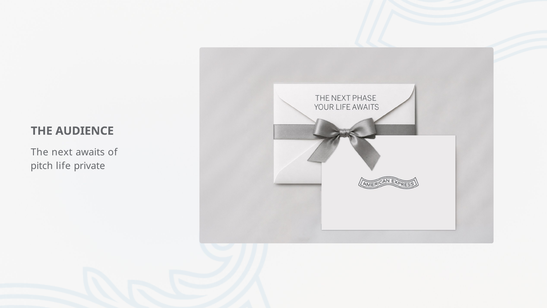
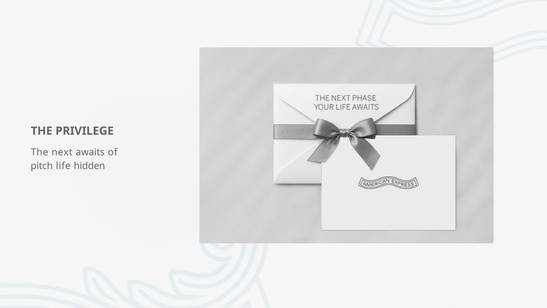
AUDIENCE: AUDIENCE -> PRIVILEGE (85, 131)
private: private -> hidden (89, 166)
